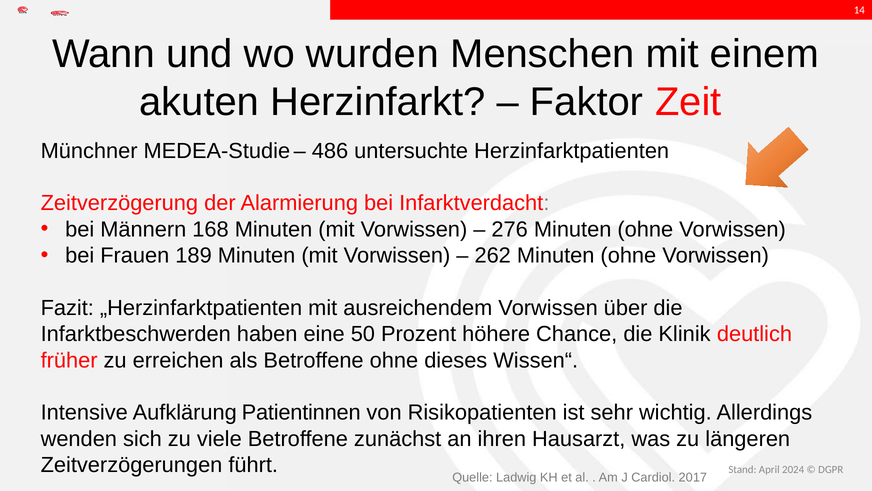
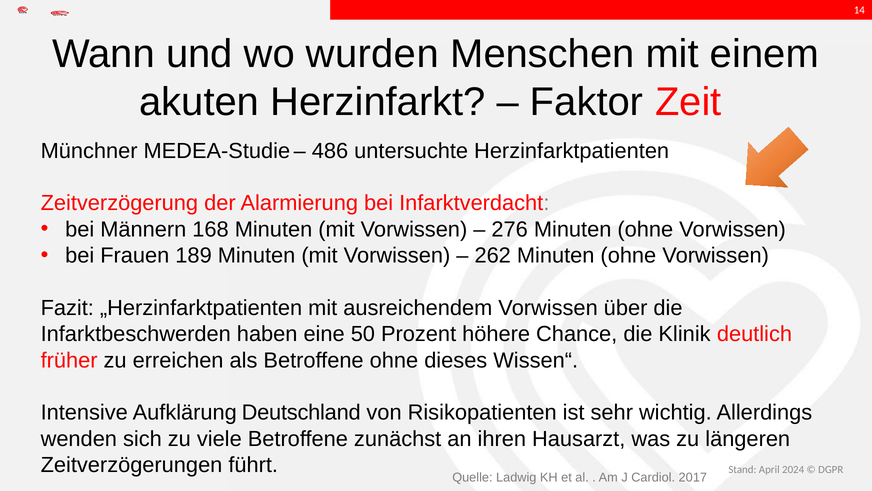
Patientinnen: Patientinnen -> Deutschland (301, 412)
